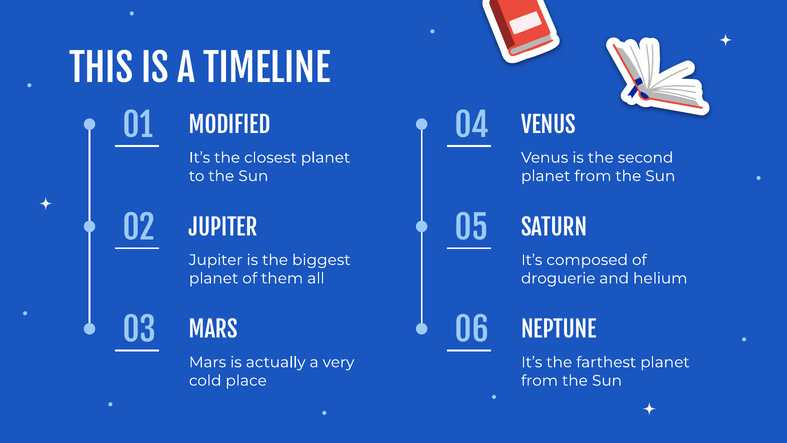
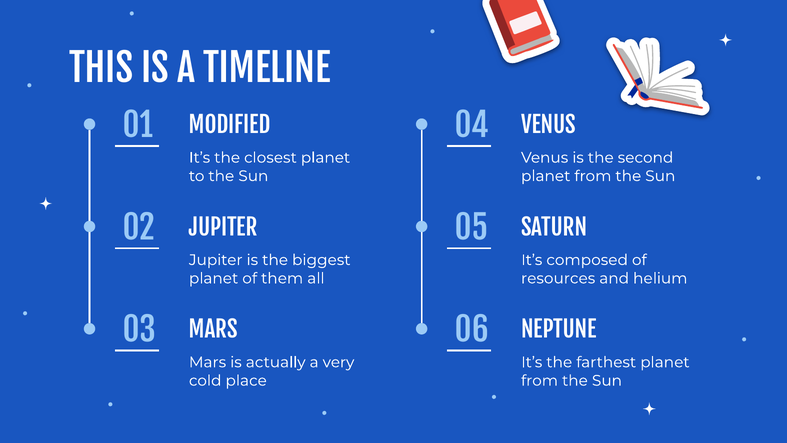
droguerie: droguerie -> resources (558, 278)
